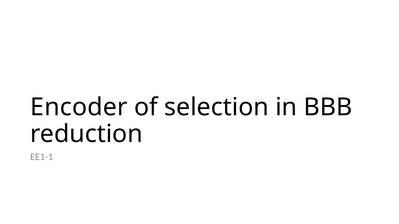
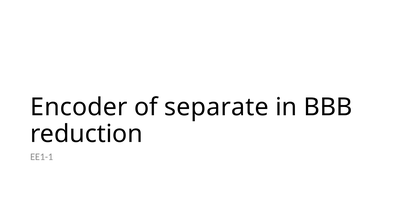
selection: selection -> separate (216, 107)
